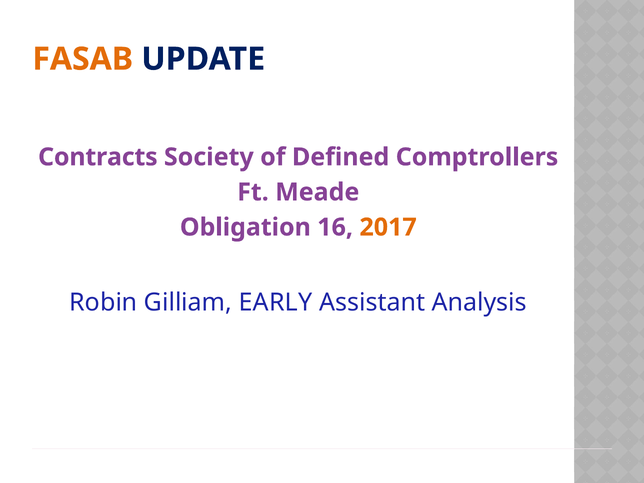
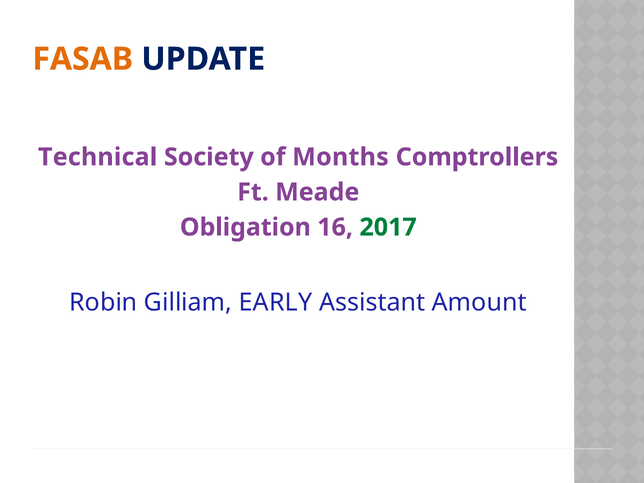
Contracts: Contracts -> Technical (98, 157)
Defined: Defined -> Months (340, 157)
2017 colour: orange -> green (388, 227)
Analysis: Analysis -> Amount (479, 302)
